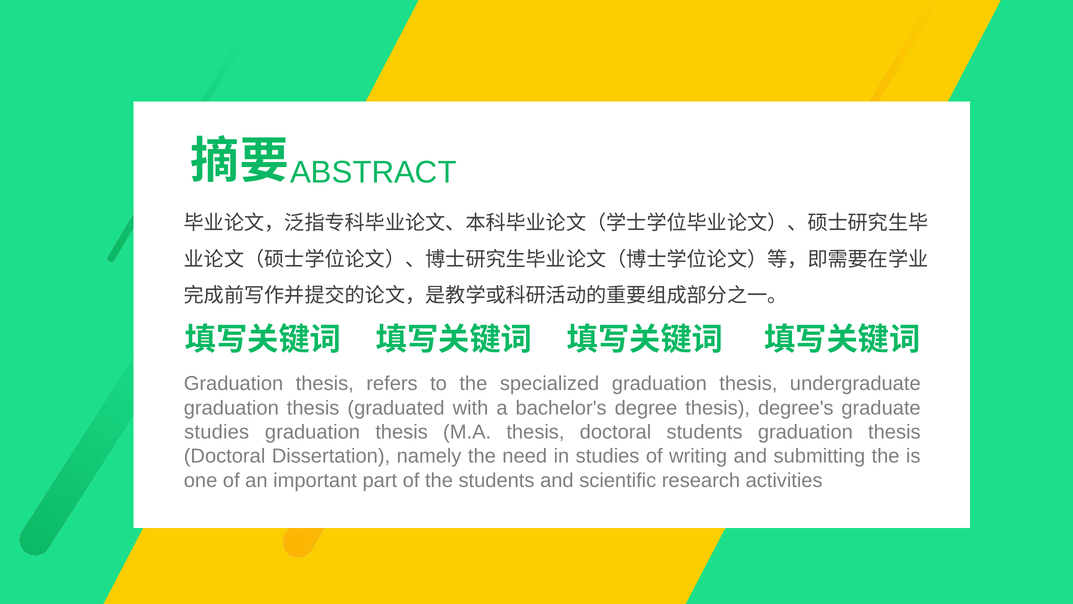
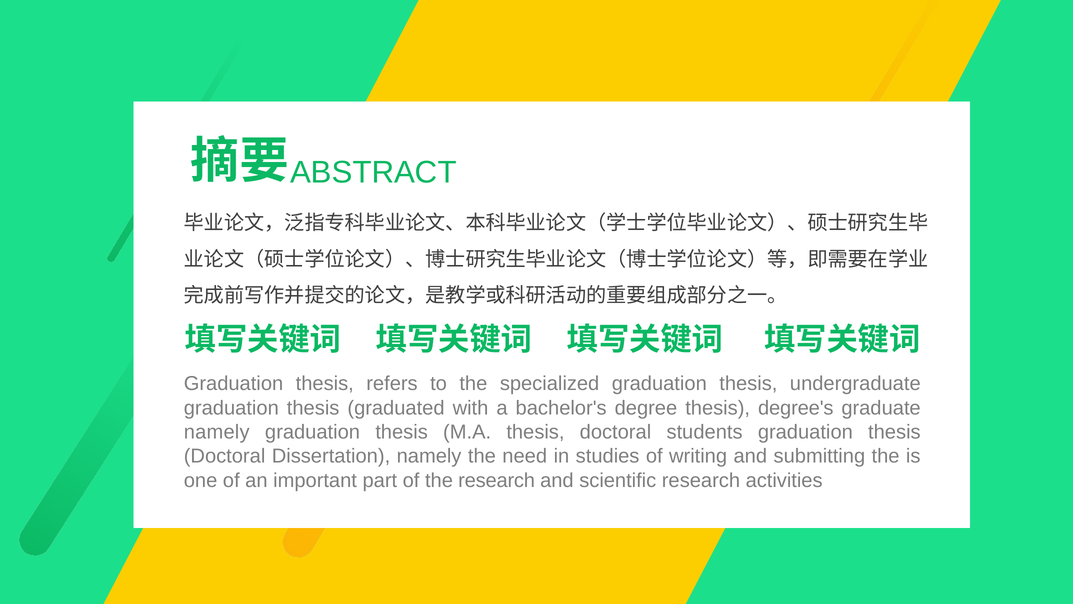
studies: studies -> namely (217, 432)
the students: students -> research (497, 480)
